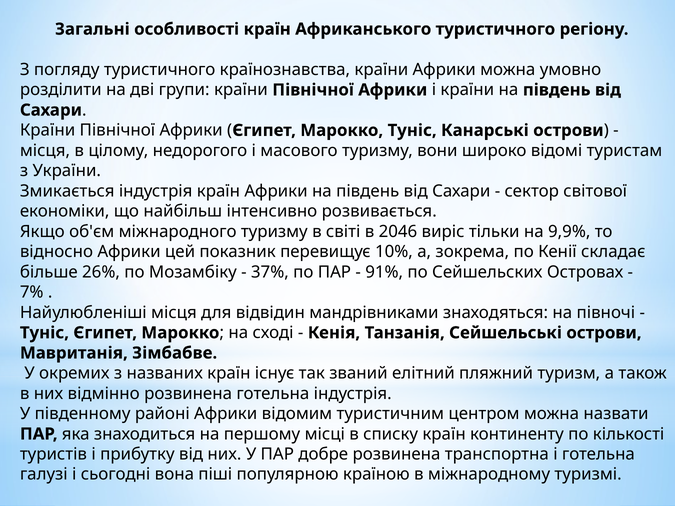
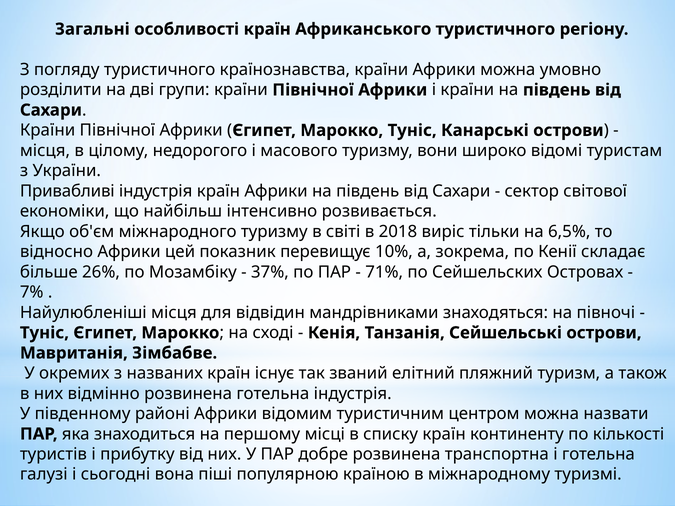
Змикається: Змикається -> Привабливі (67, 191)
2046: 2046 -> 2018 (398, 232)
9,9%: 9,9% -> 6,5% (569, 232)
91%: 91% -> 71% (384, 272)
